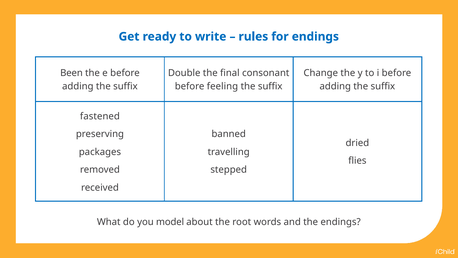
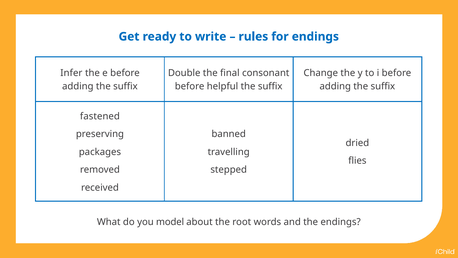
Been: Been -> Infer (71, 73)
feeling: feeling -> helpful (222, 86)
